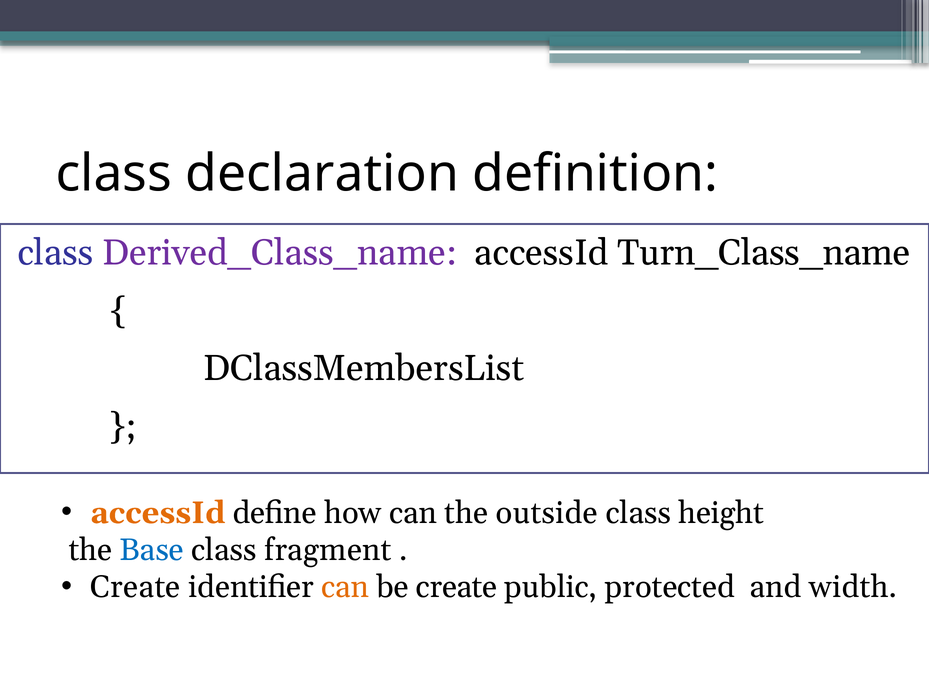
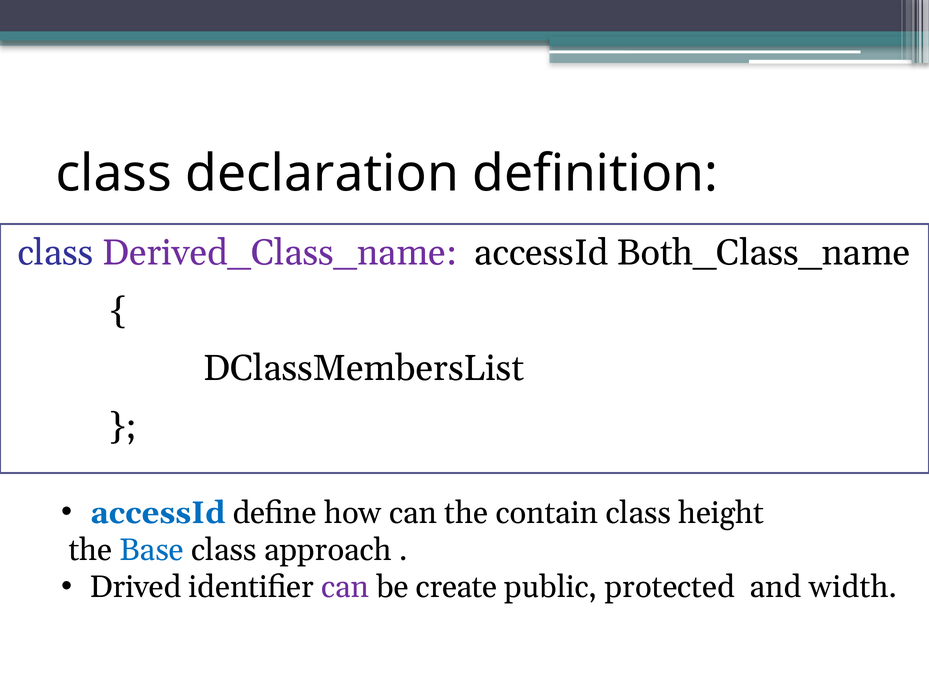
Turn_Class_name: Turn_Class_name -> Both_Class_name (764, 253)
accessId colour: orange -> blue (158, 513)
outside: outside -> contain (547, 513)
fragment: fragment -> approach (328, 550)
Create: Create -> Drived (136, 587)
can colour: orange -> purple (345, 587)
